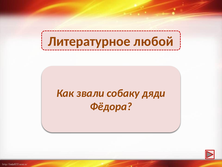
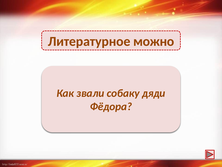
любой: любой -> можно (154, 41)
